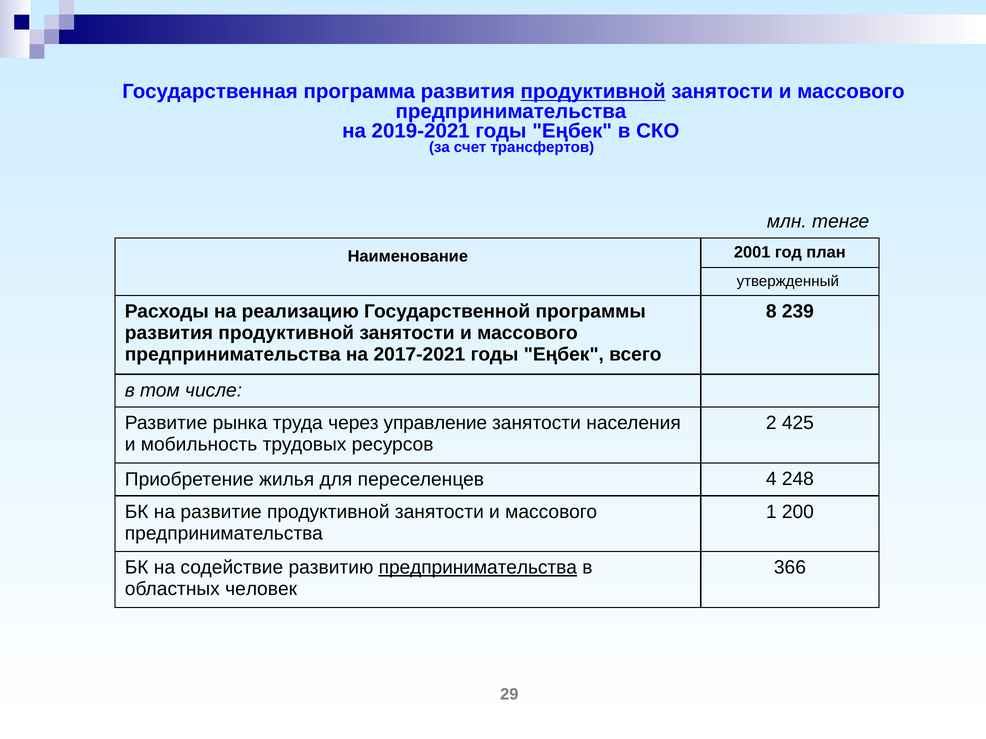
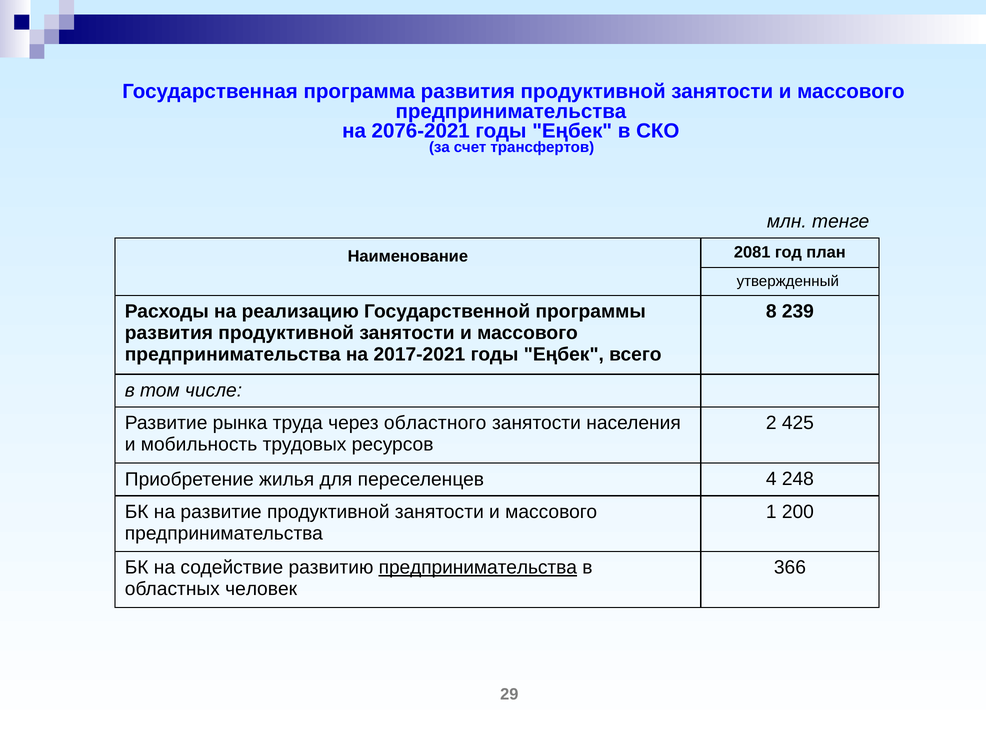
продуктивной underline: present -> none (593, 92)
2019-2021: 2019-2021 -> 2076-2021 (421, 131)
2001: 2001 -> 2081 (752, 253)
управление: управление -> областного (435, 423)
